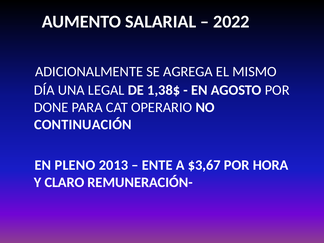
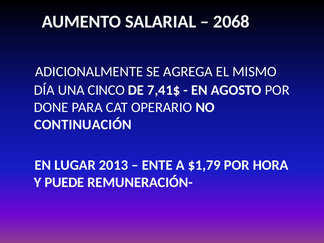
2022: 2022 -> 2068 (231, 22)
LEGAL: LEGAL -> CINCO (106, 90)
1,38$: 1,38$ -> 7,41$ (164, 90)
PLENO: PLENO -> LUGAR (75, 165)
$3,67: $3,67 -> $1,79 (204, 165)
CLARO: CLARO -> PUEDE (64, 182)
